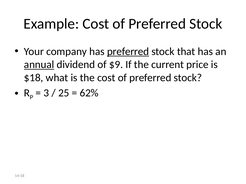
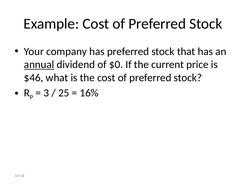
preferred underline: present -> none (128, 52)
$9: $9 -> $0 (116, 65)
$18: $18 -> $46 (34, 78)
62%: 62% -> 16% (89, 93)
